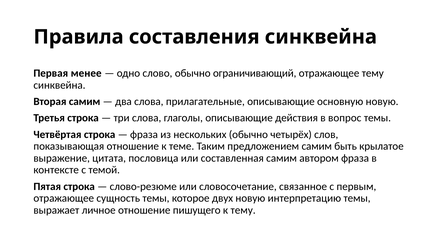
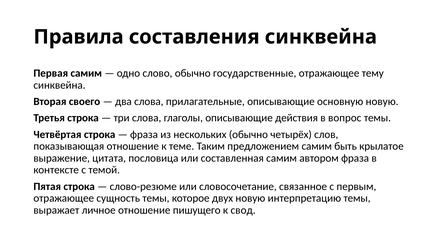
Первая менее: менее -> самим (86, 73)
ограничивающий: ограничивающий -> государственные (255, 73)
Вторая самим: самим -> своего (85, 102)
к тему: тему -> свод (243, 210)
